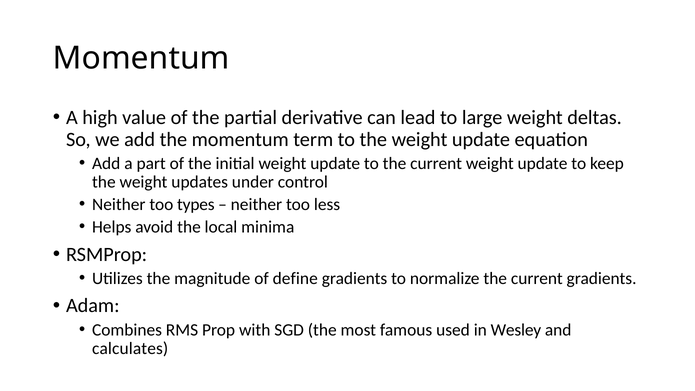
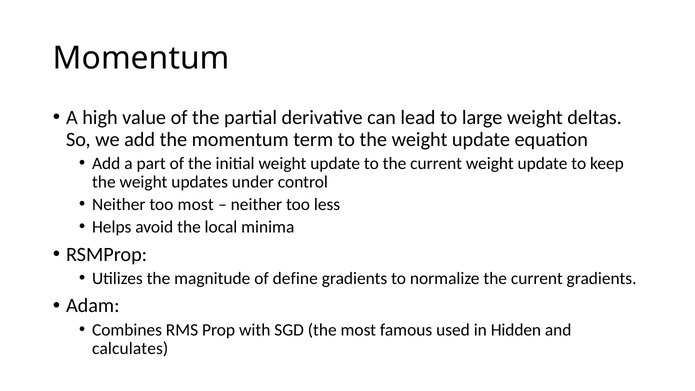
too types: types -> most (196, 204)
Wesley: Wesley -> Hidden (516, 330)
